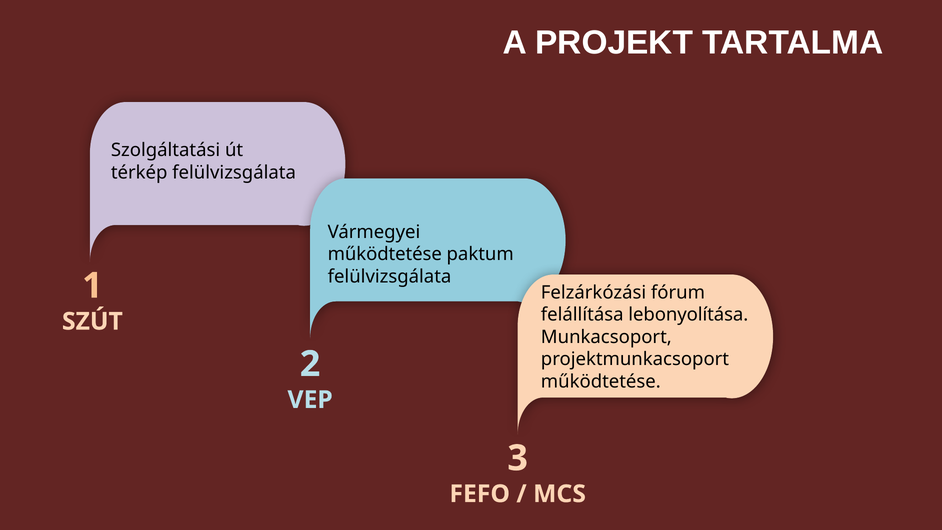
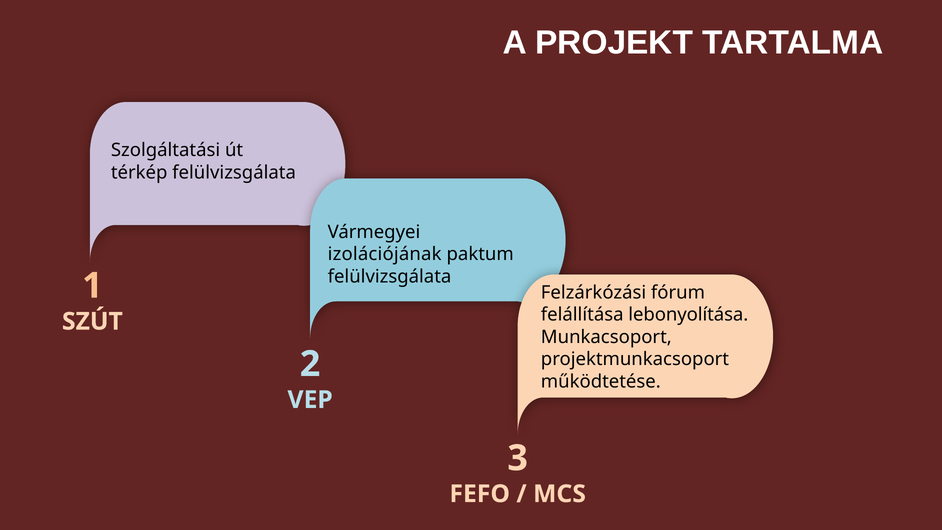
működtetése: működtetése -> izolációjának (385, 254)
